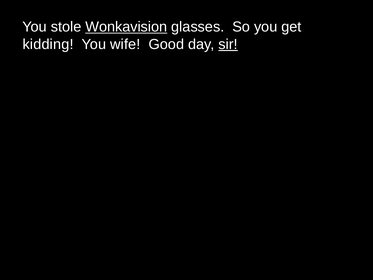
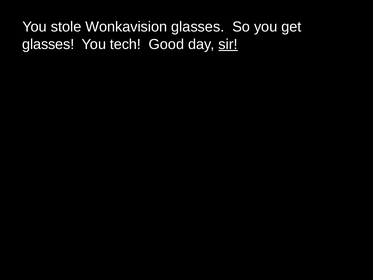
Wonkavision underline: present -> none (126, 27)
kidding: kidding -> glasses (48, 44)
wife: wife -> tech (125, 44)
